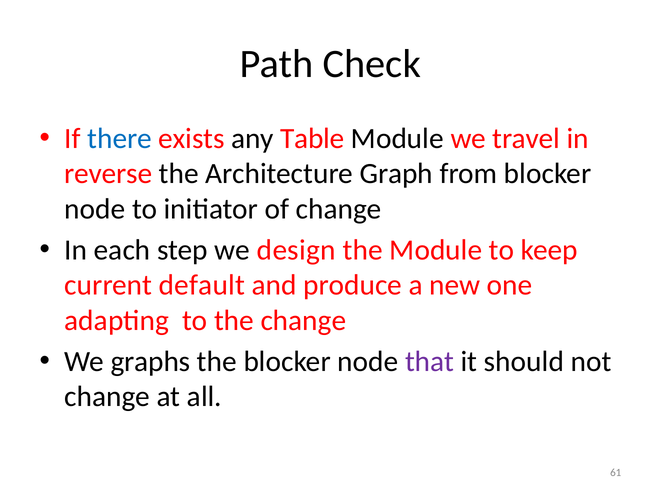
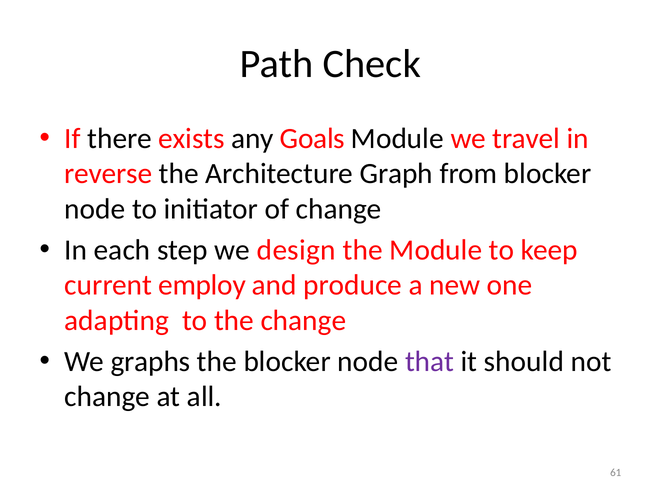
there colour: blue -> black (120, 139)
Table: Table -> Goals (312, 139)
default: default -> employ (202, 286)
